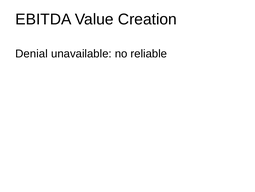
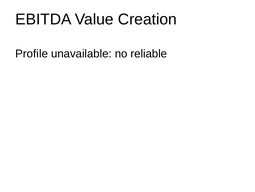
Denial: Denial -> Profile (32, 53)
